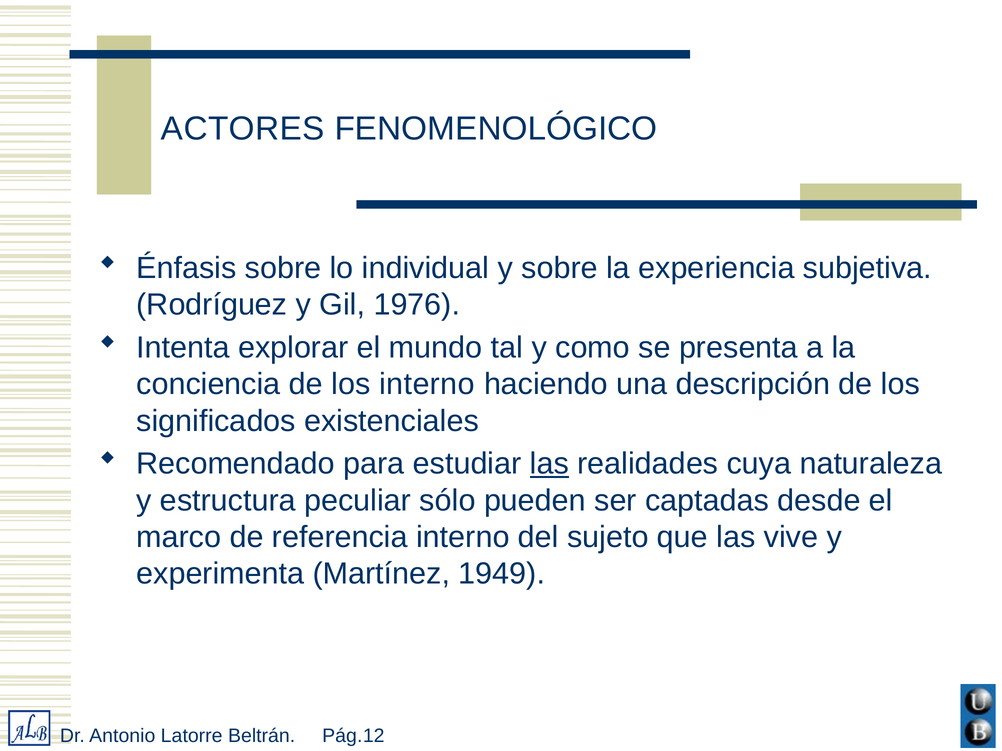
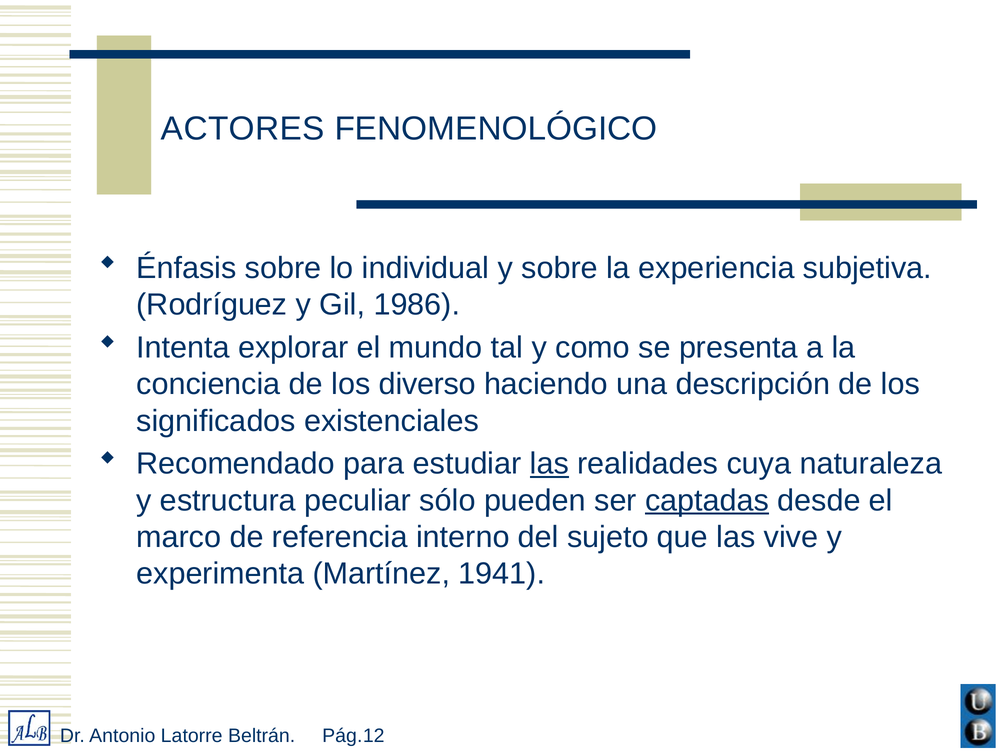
1976: 1976 -> 1986 (417, 305)
los interno: interno -> diverso (427, 385)
captadas underline: none -> present (707, 501)
1949: 1949 -> 1941 (502, 574)
